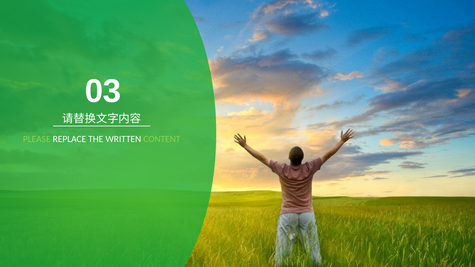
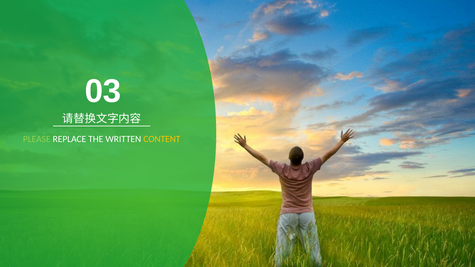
CONTENT colour: light green -> yellow (162, 139)
